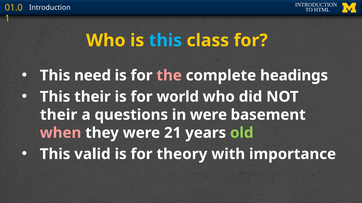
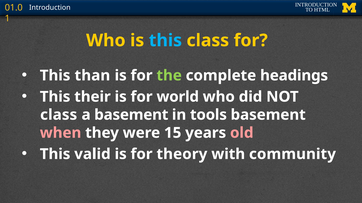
need: need -> than (92, 76)
the colour: pink -> light green (169, 76)
their: their -> class (59, 115)
a questions: questions -> basement (131, 115)
in were: were -> tools (208, 115)
21: 21 -> 15 (173, 133)
old colour: light green -> pink (242, 133)
importance: importance -> community (292, 155)
